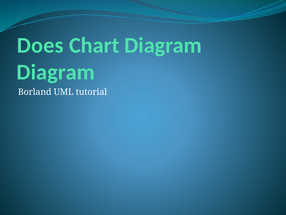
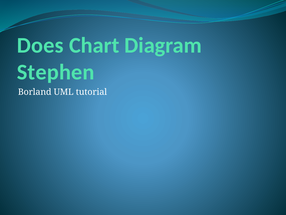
Diagram: Diagram -> Stephen (56, 72)
